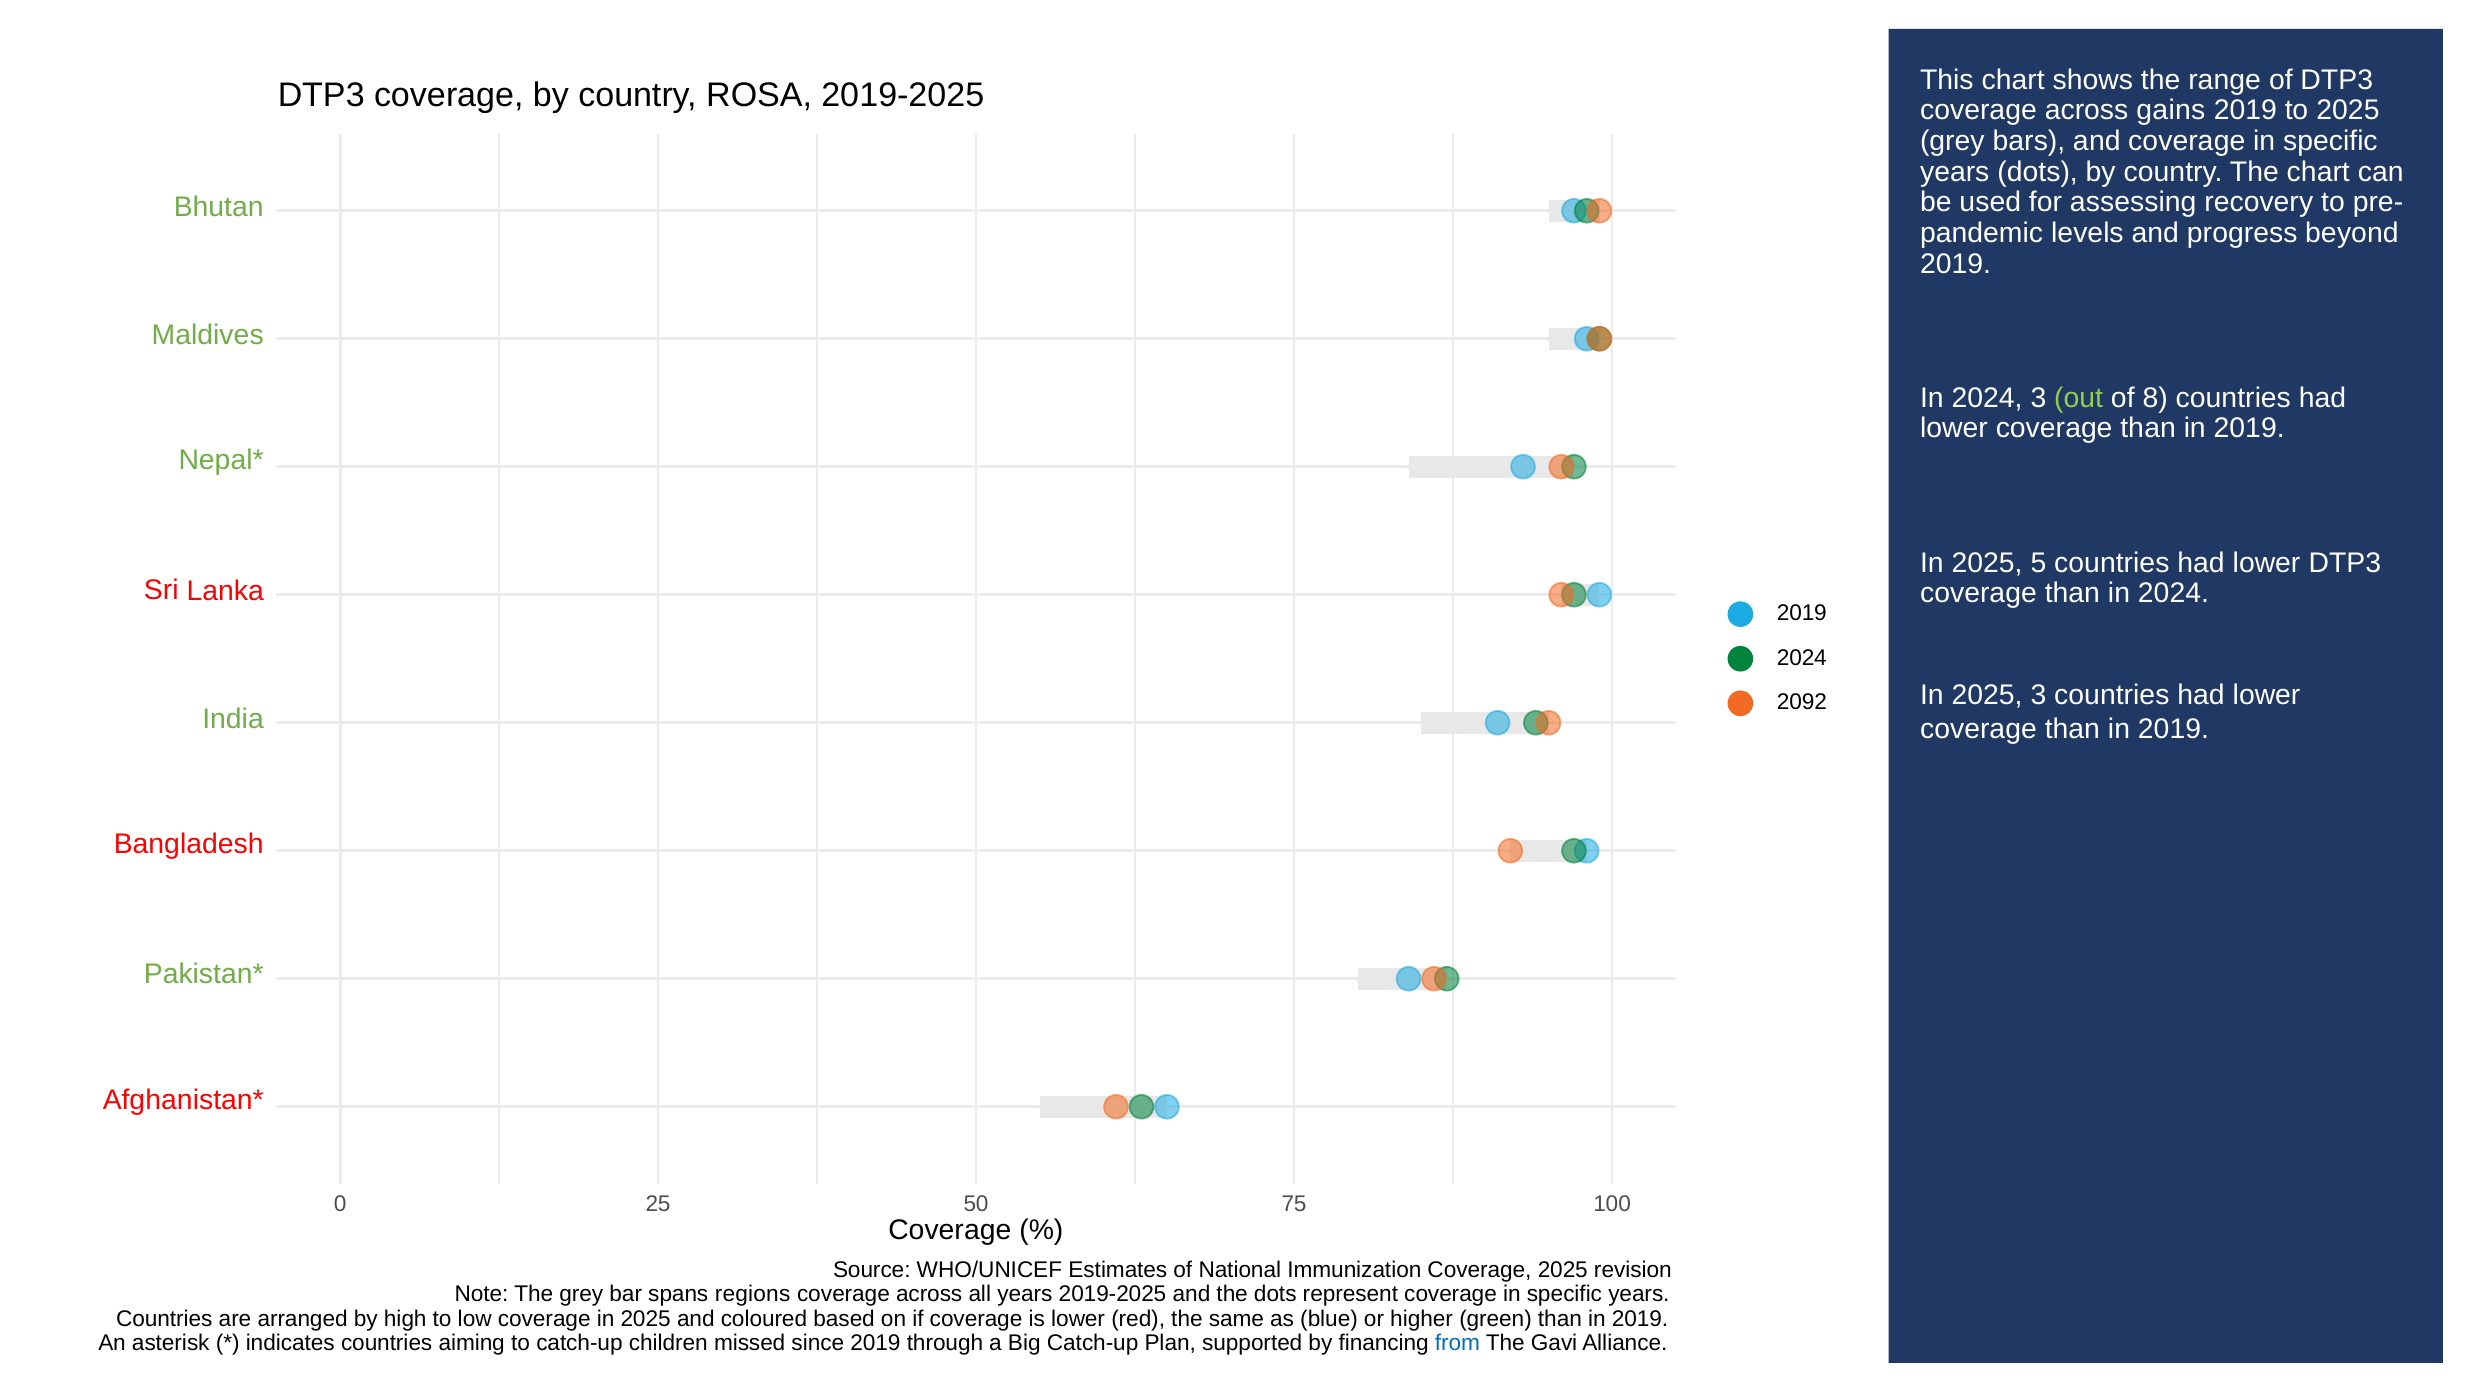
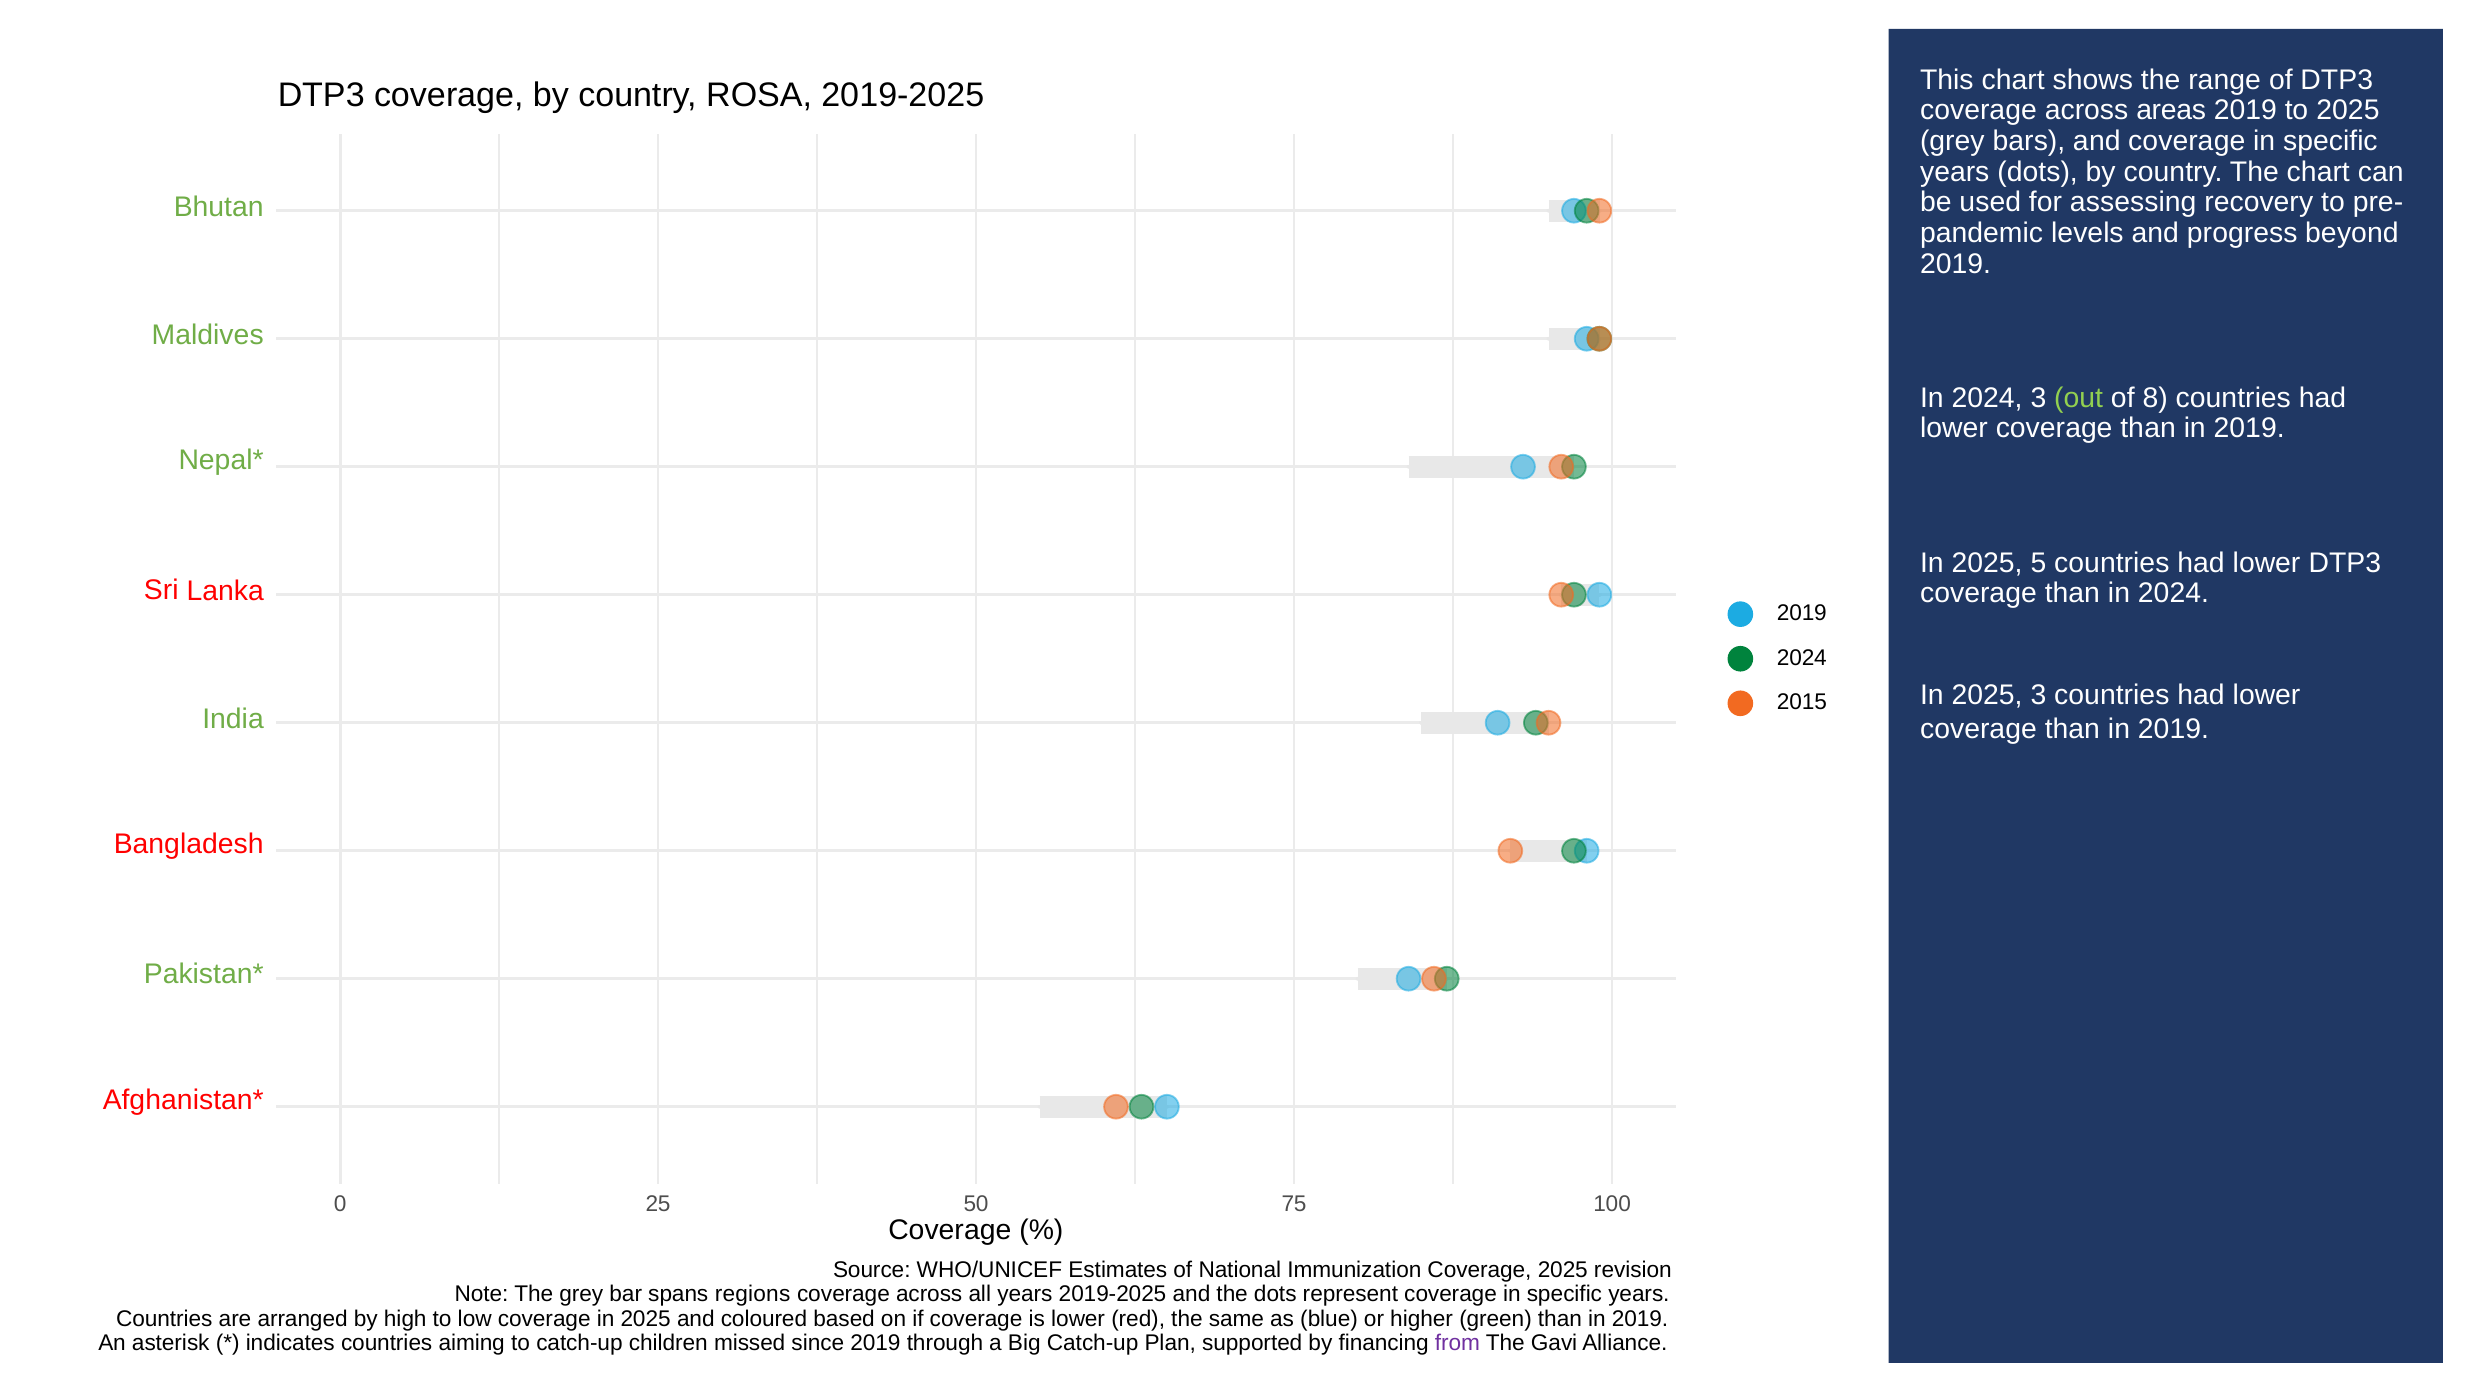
gains: gains -> areas (2171, 111)
2092: 2092 -> 2015 (1802, 702)
from colour: blue -> purple (1457, 1343)
